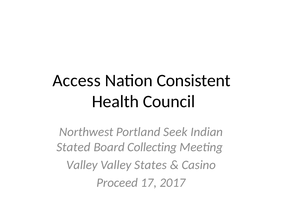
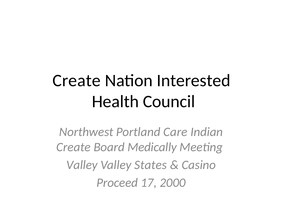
Access: Access -> Create (77, 81)
Consistent: Consistent -> Interested (194, 81)
Seek: Seek -> Care (175, 132)
Stated: Stated -> Create (74, 147)
Collecting: Collecting -> Medically (152, 147)
2017: 2017 -> 2000 (173, 183)
